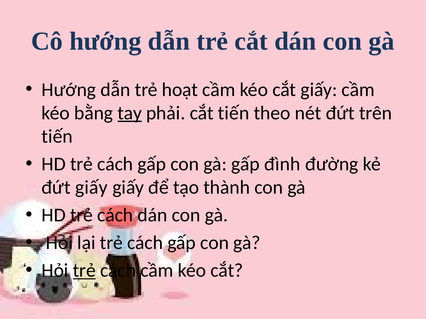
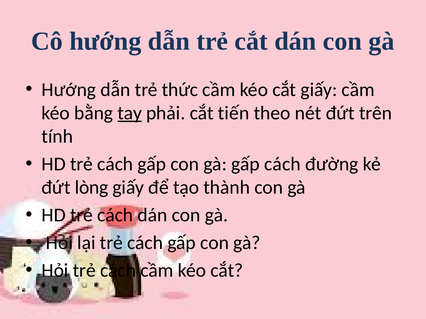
hoạt: hoạt -> thức (180, 90)
tiến: tiến -> tính (57, 137)
gấp đình: đình -> cách (282, 164)
đứt giấy: giấy -> lòng (92, 188)
trẻ underline: present -> none (84, 271)
